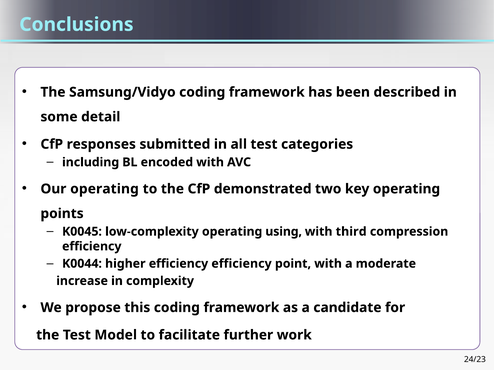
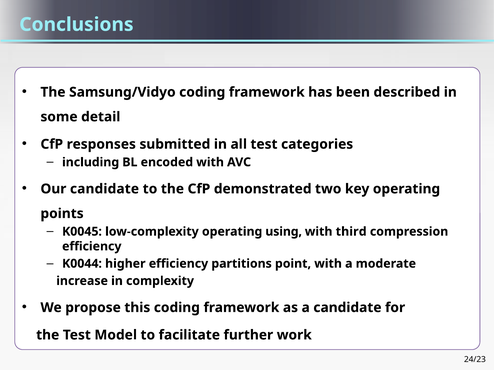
Our operating: operating -> candidate (104, 189)
efficiency efficiency: efficiency -> partitions (242, 264)
